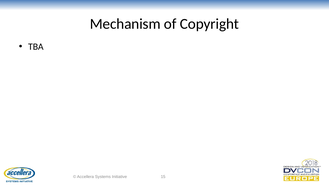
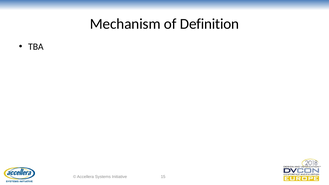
Copyright: Copyright -> Definition (209, 24)
